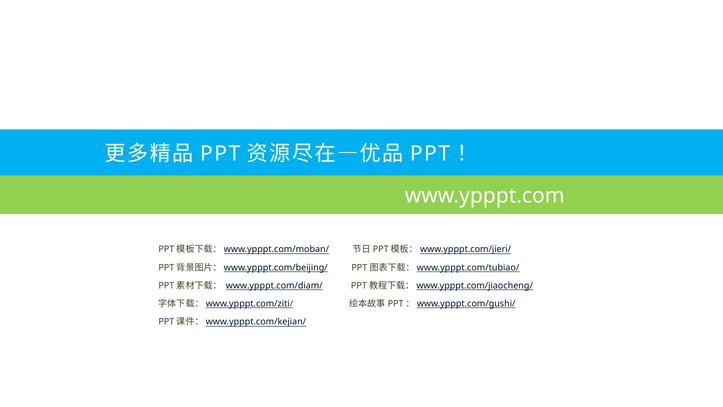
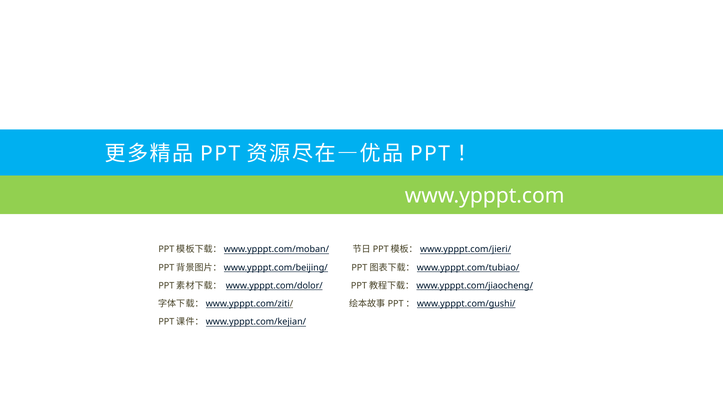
www.ypppt.com/diam/: www.ypppt.com/diam/ -> www.ypppt.com/dolor/ (274, 285)
